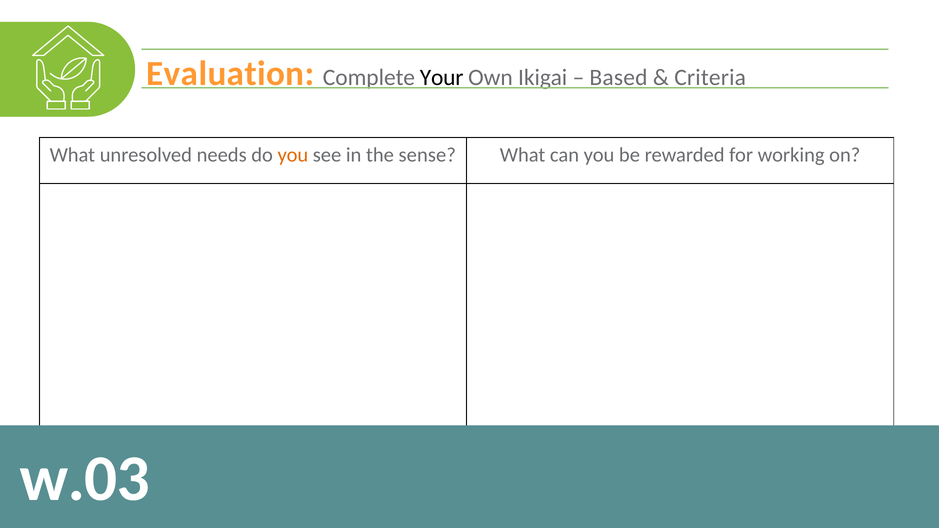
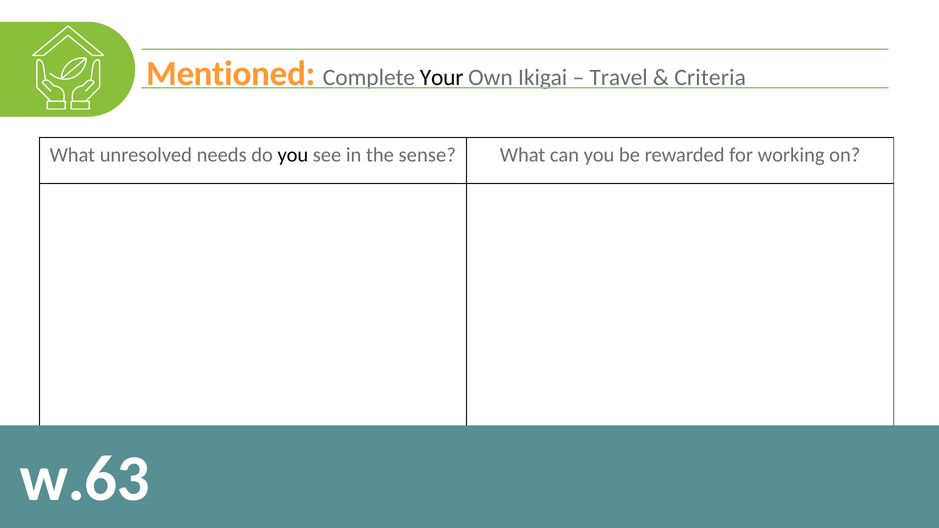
Evaluation: Evaluation -> Mentioned (231, 74)
Based: Based -> Travel (619, 78)
you colour: orange -> black (293, 155)
w.03: w.03 -> w.63 (85, 479)
